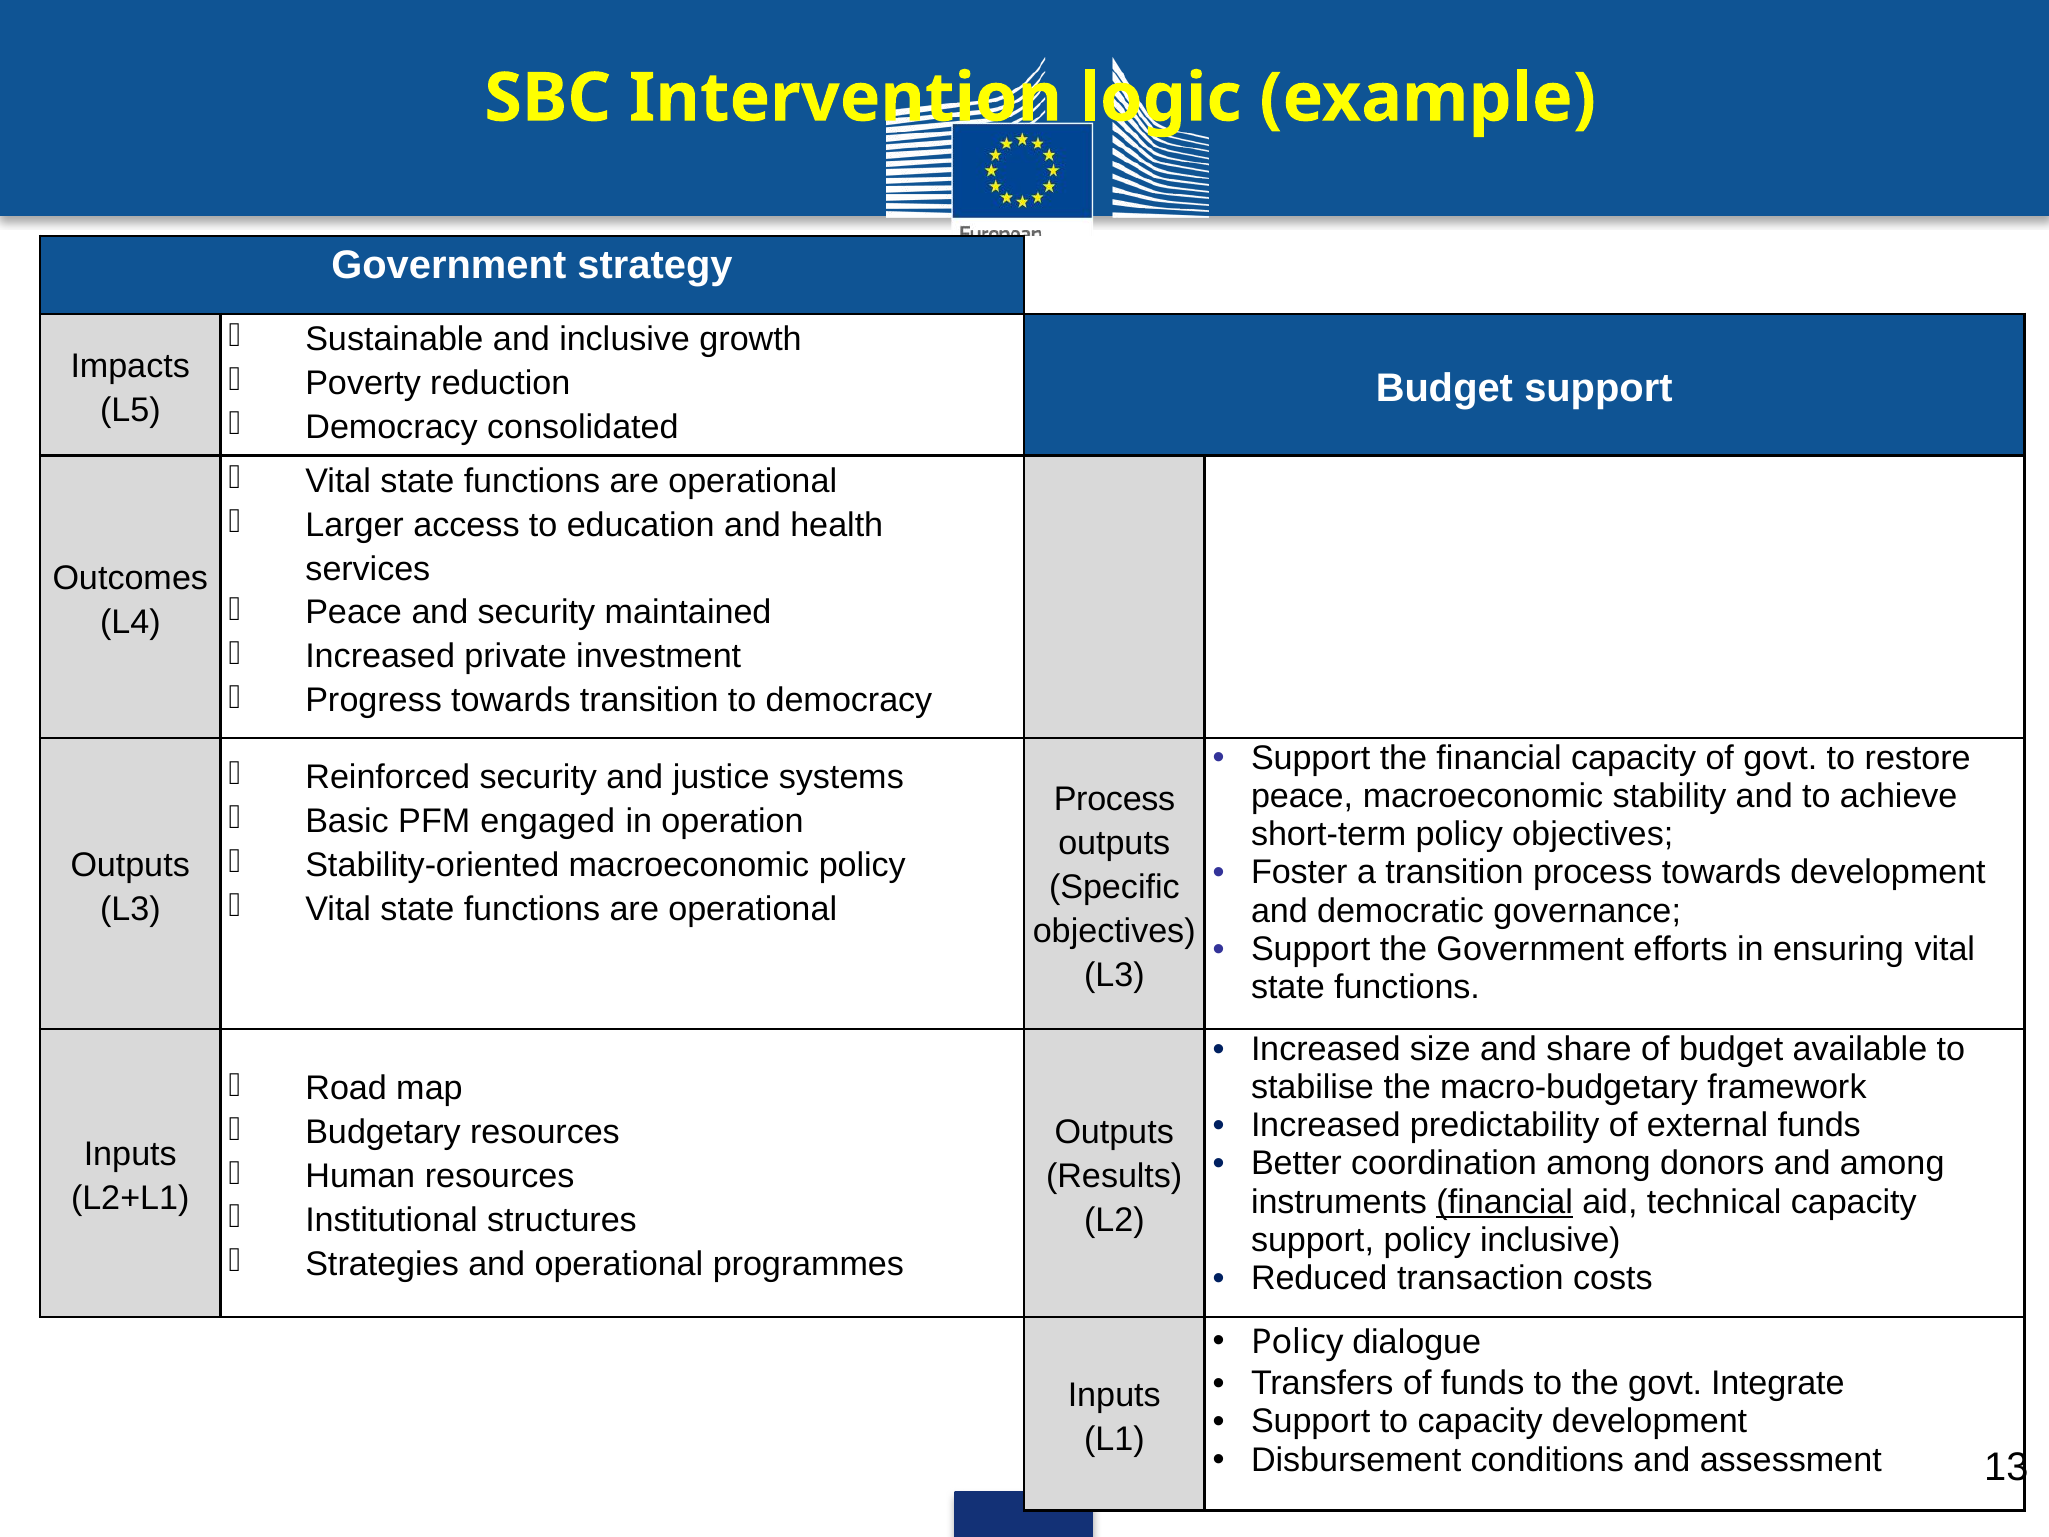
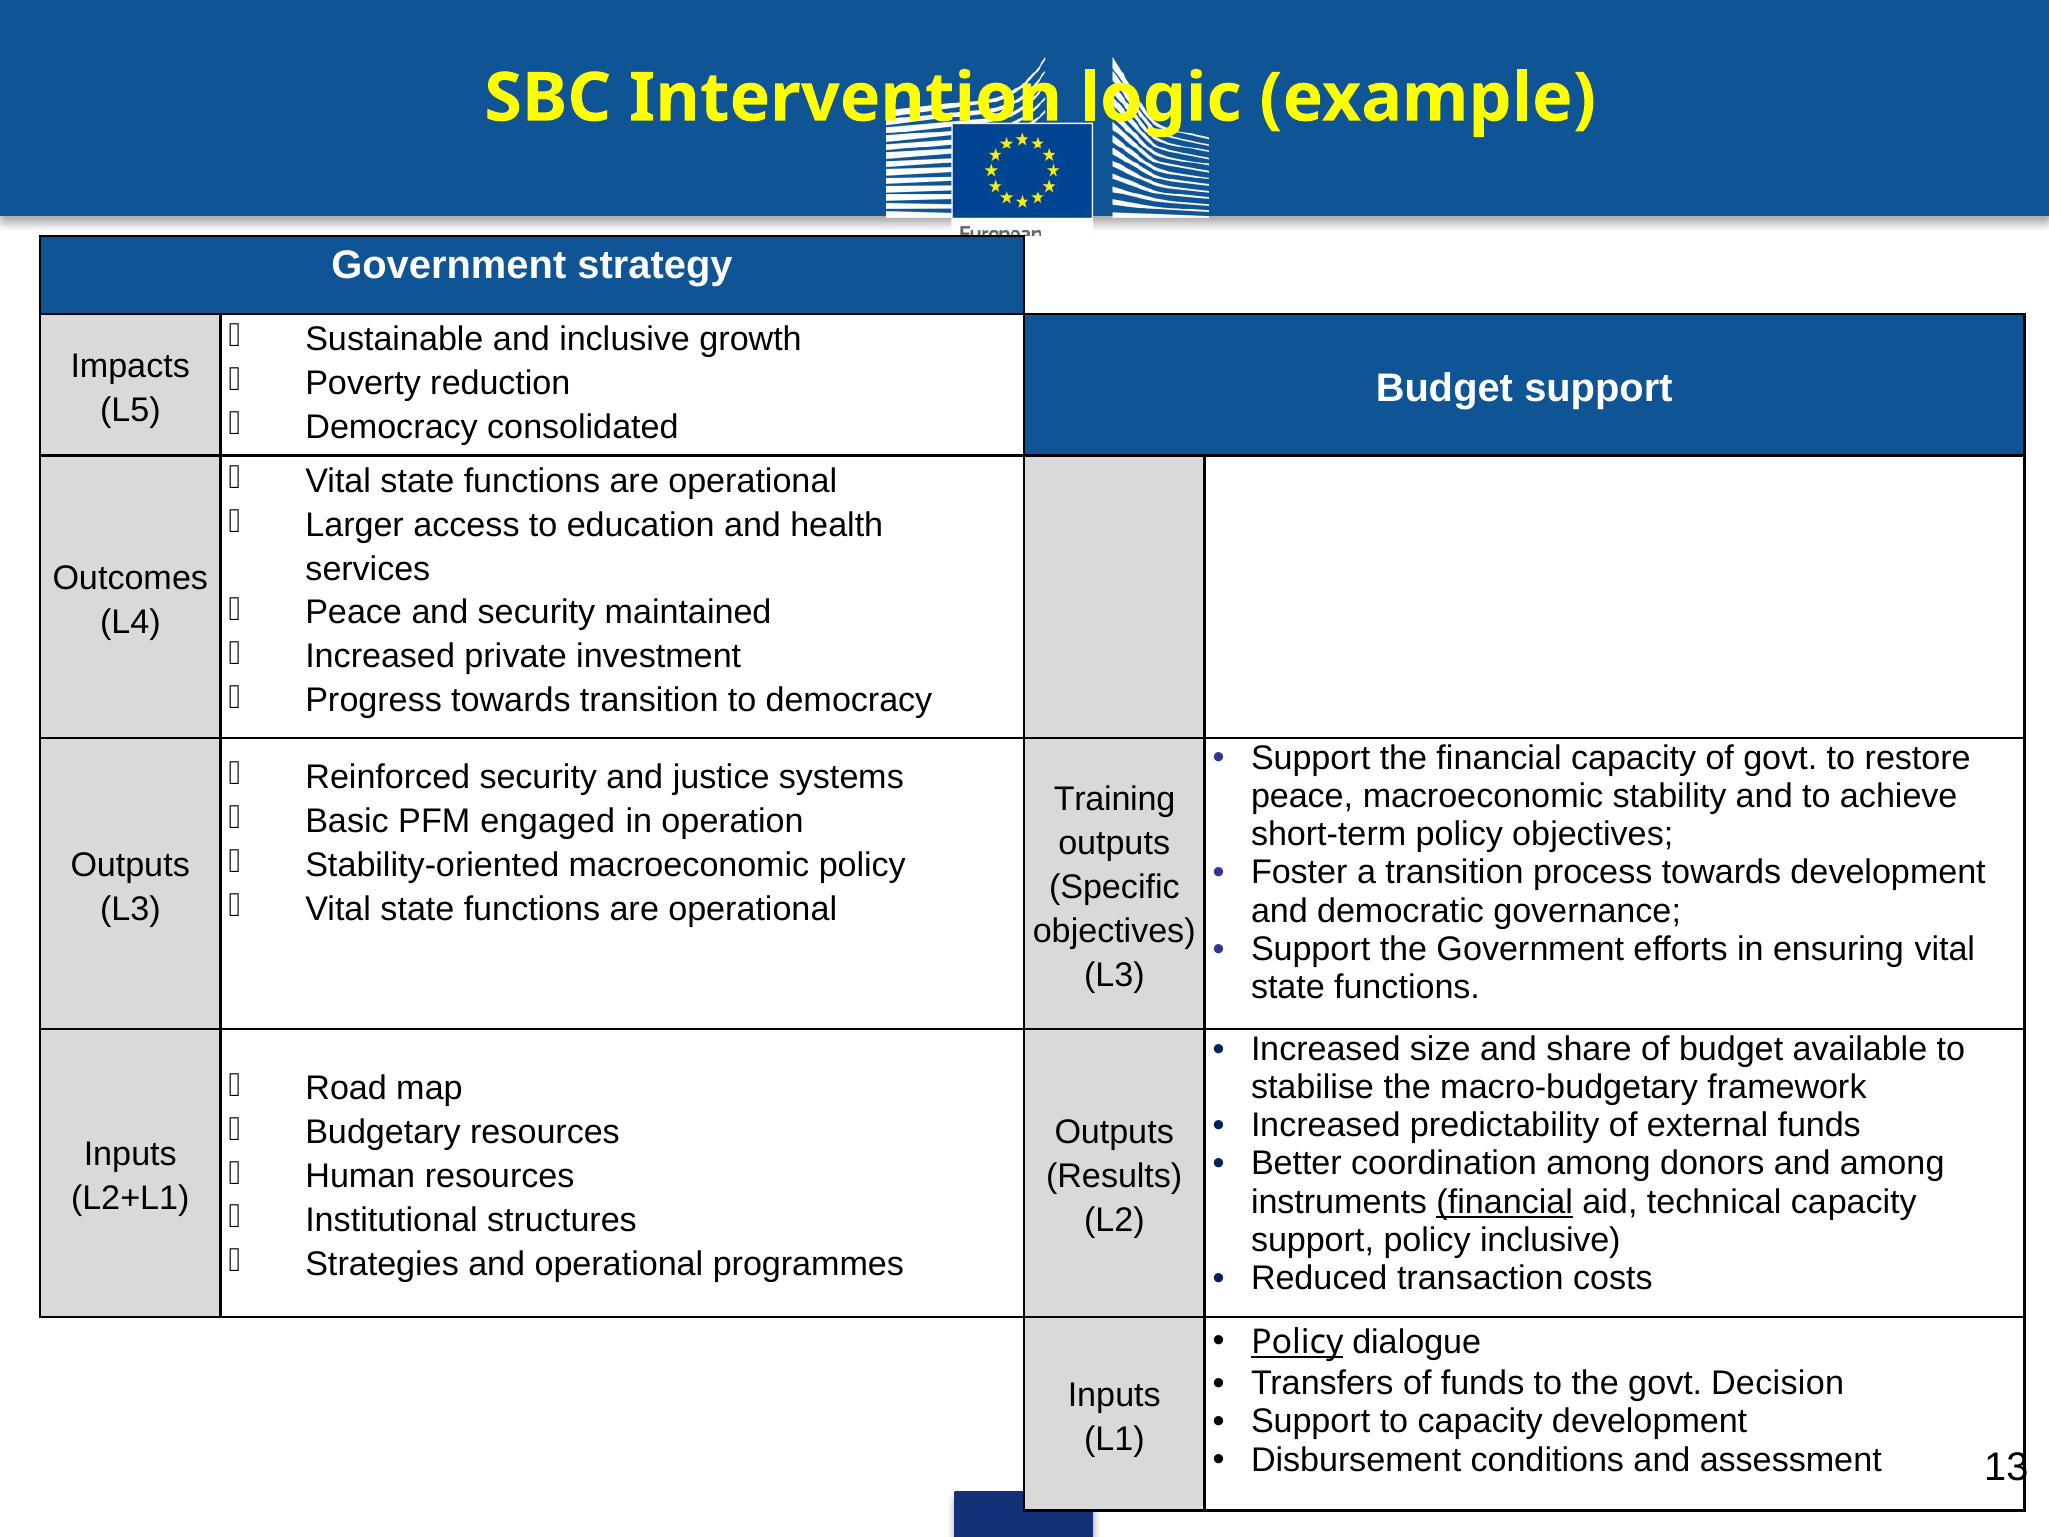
Process: Process -> Training (1115, 799)
Policy underline: none -> present (1297, 1342)
Integrate: Integrate -> Decision (1778, 1383)
